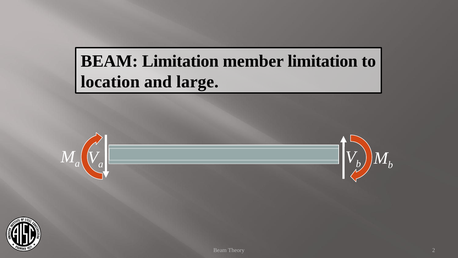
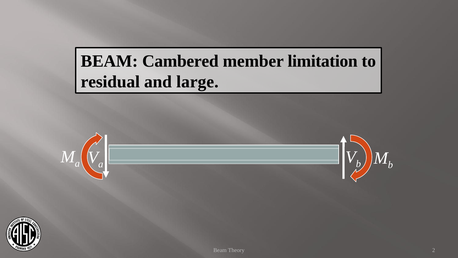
BEAM Limitation: Limitation -> Cambered (180, 61)
location: location -> residual (110, 82)
